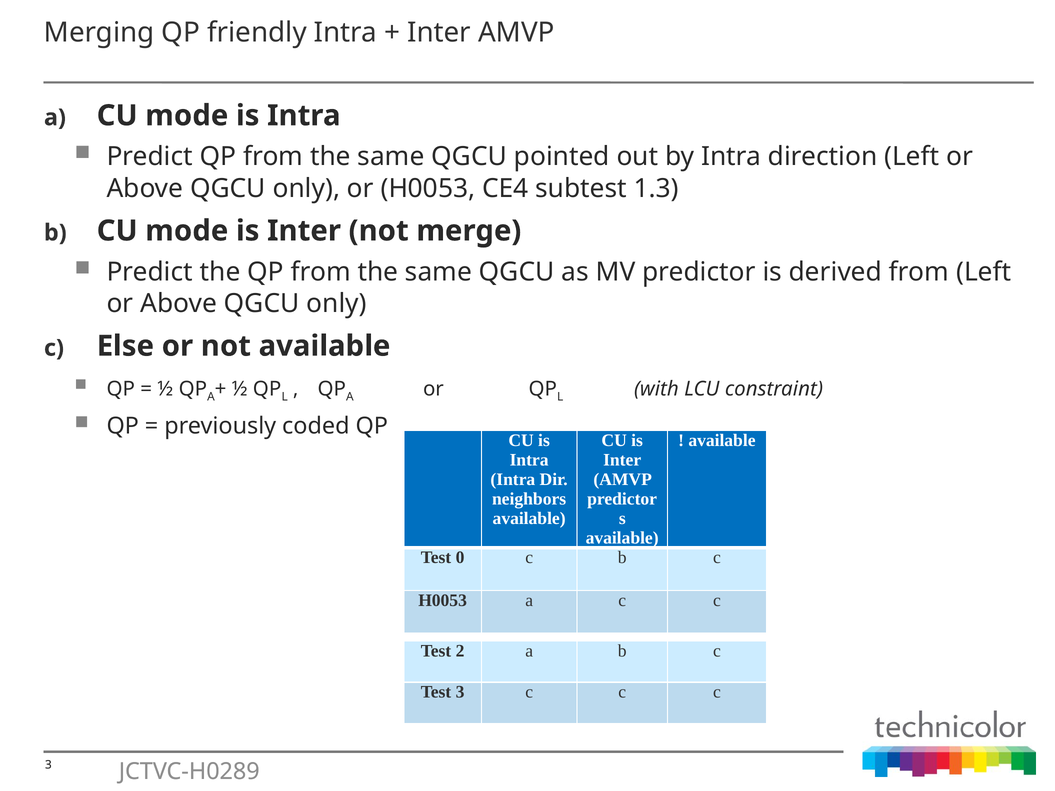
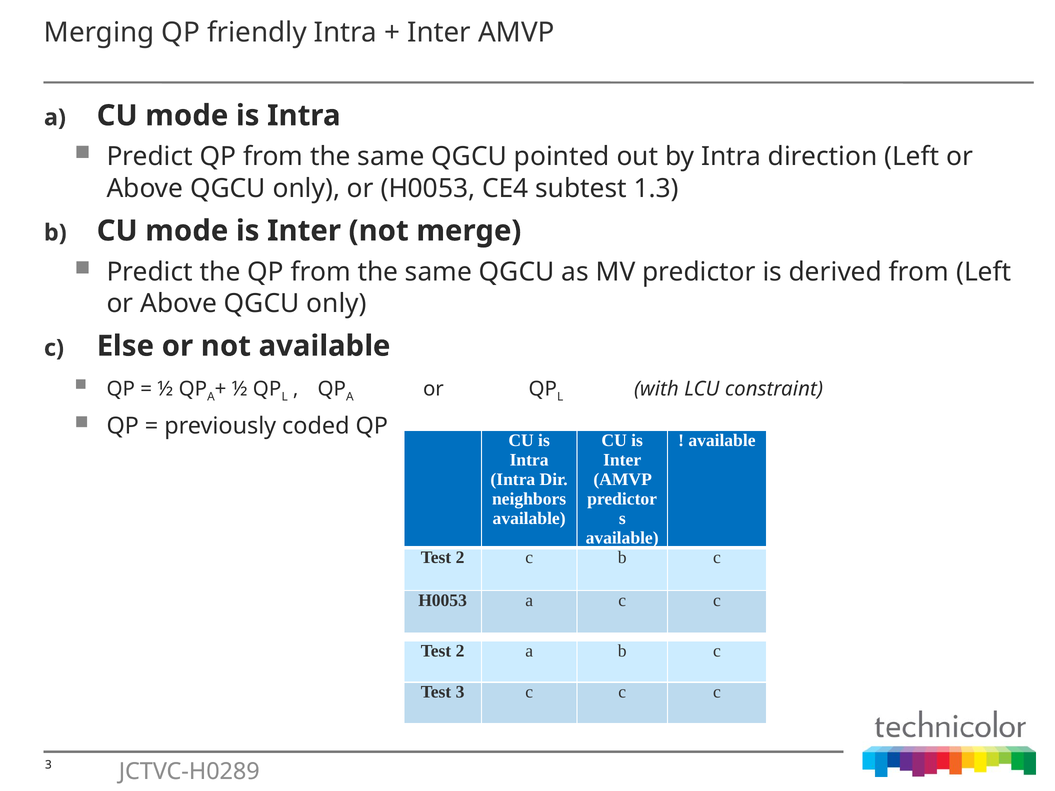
0: 0 -> 2 (460, 558)
